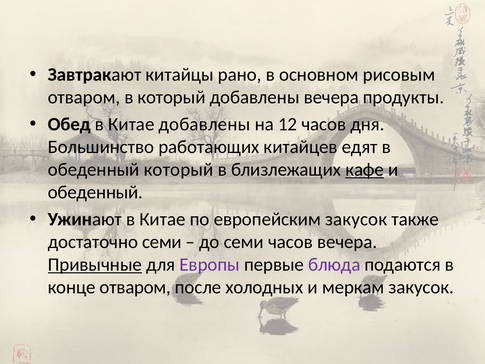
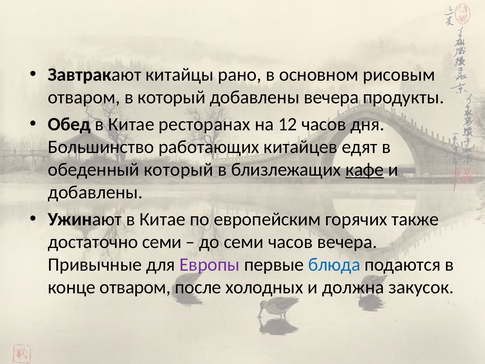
Китае добавлены: добавлены -> ресторанах (204, 124)
обеденный: обеденный -> добавлены (95, 192)
европейским закусок: закусок -> горячих (356, 219)
Привычные underline: present -> none (95, 265)
блюда colour: purple -> blue (334, 265)
меркам: меркам -> должна (353, 287)
